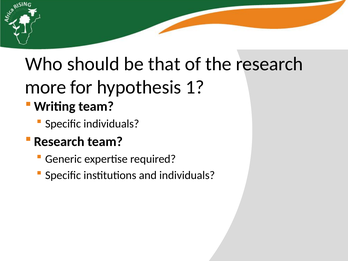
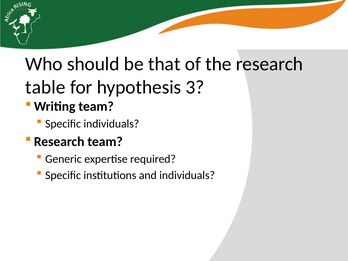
more: more -> table (45, 87)
1: 1 -> 3 (195, 87)
